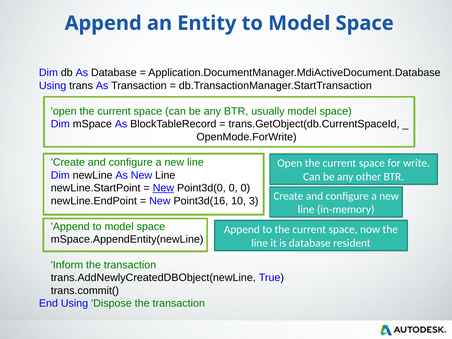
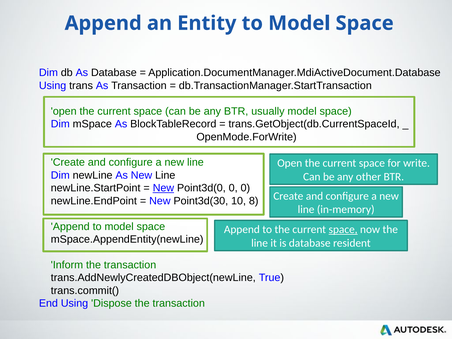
Point3d(16: Point3d(16 -> Point3d(30 (201, 201)
3: 3 -> 8 (254, 201)
space underline: none -> present (343, 229)
